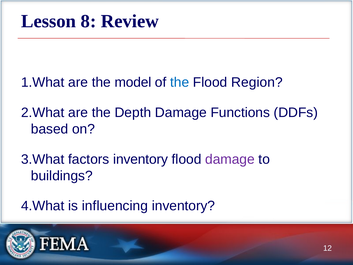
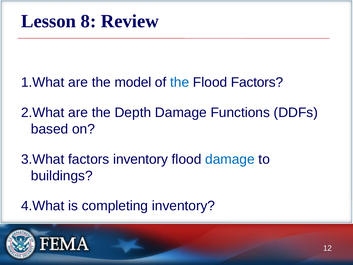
Flood Region: Region -> Factors (257, 82)
damage colour: purple -> blue (230, 159)
influencing: influencing -> completing (115, 206)
